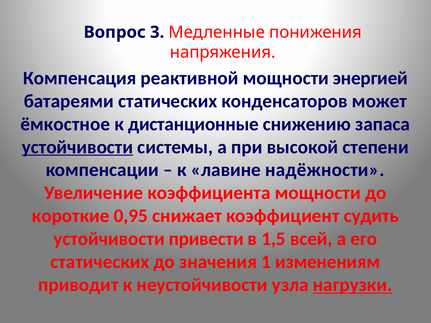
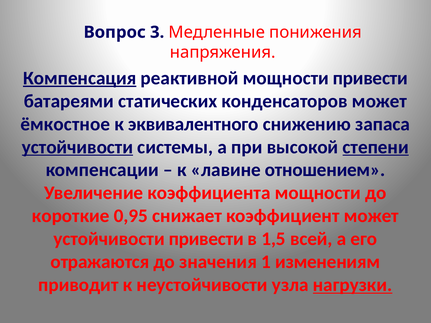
Компенсация underline: none -> present (80, 78)
мощности энергией: энергией -> привести (370, 78)
дистанционные: дистанционные -> эквивалентного (193, 124)
степени underline: none -> present (376, 147)
надёжности: надёжности -> отношением (325, 170)
коэффициент судить: судить -> может (371, 216)
статических: статических -> отражаются (100, 262)
